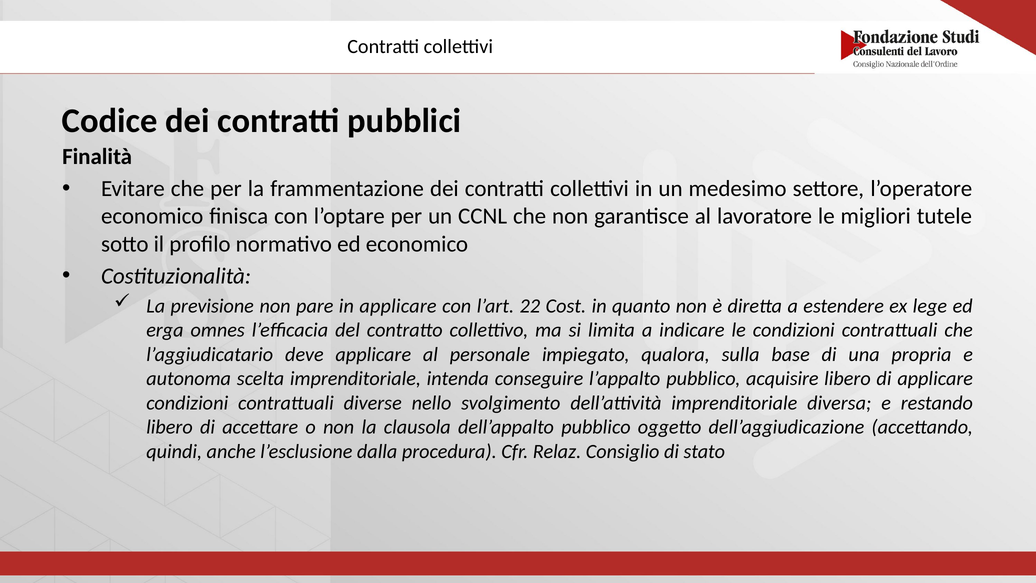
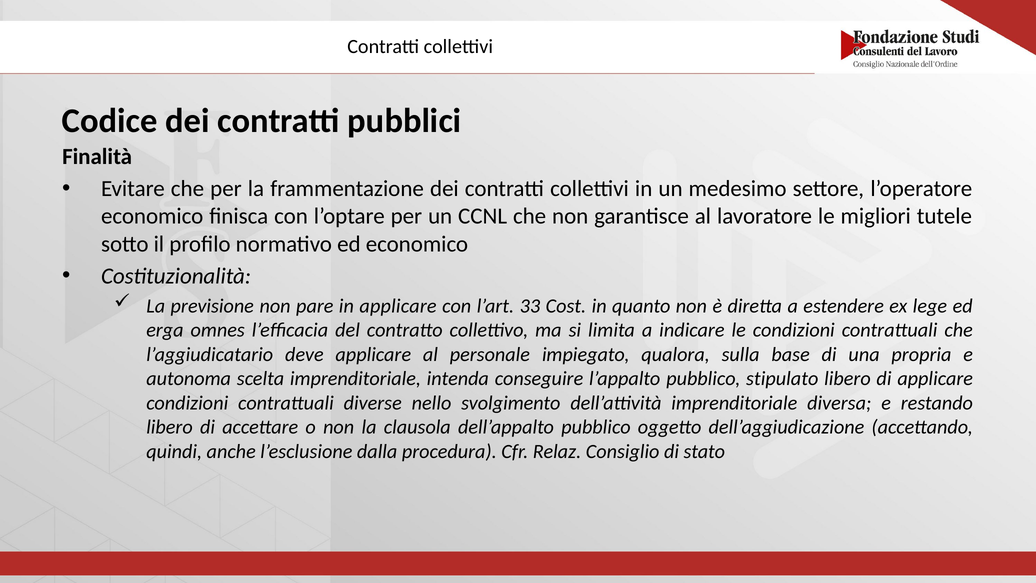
22: 22 -> 33 (530, 306)
acquisire: acquisire -> stipulato (782, 379)
